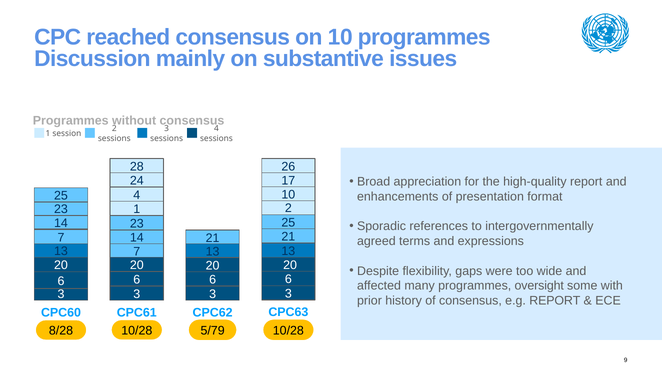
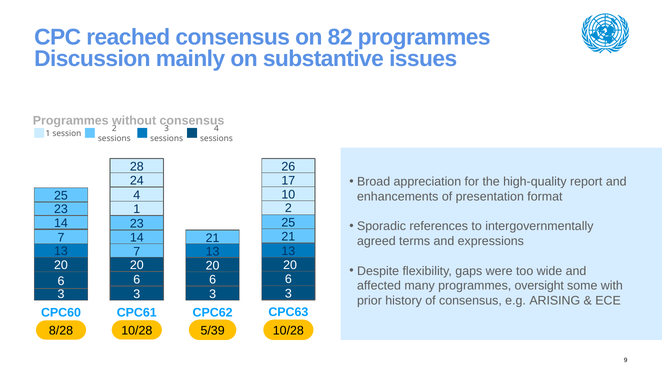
on 10: 10 -> 82 (340, 37)
e.g REPORT: REPORT -> ARISING (555, 301)
5/79: 5/79 -> 5/39 (213, 331)
